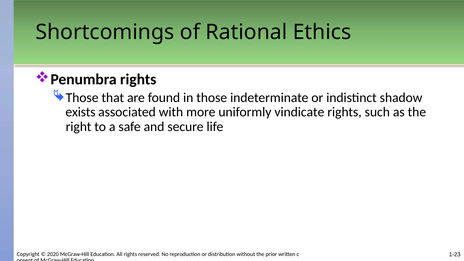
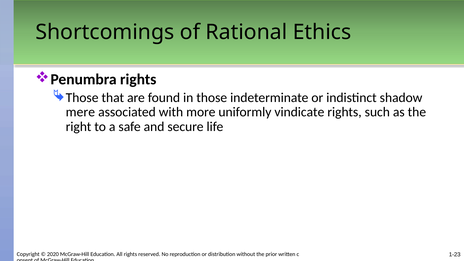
exists: exists -> mere (80, 112)
